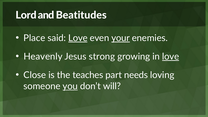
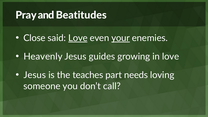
Lord: Lord -> Pray (26, 15)
Place: Place -> Close (34, 38)
strong: strong -> guides (102, 57)
love underline: present -> none (171, 57)
Close: Close -> Jesus (35, 75)
you underline: present -> none (70, 86)
will: will -> call (112, 86)
